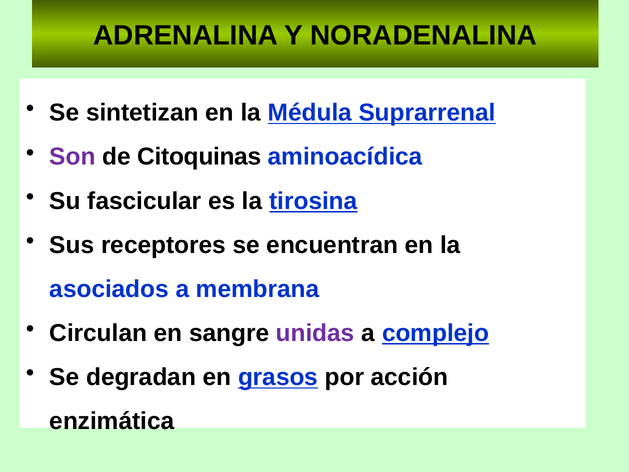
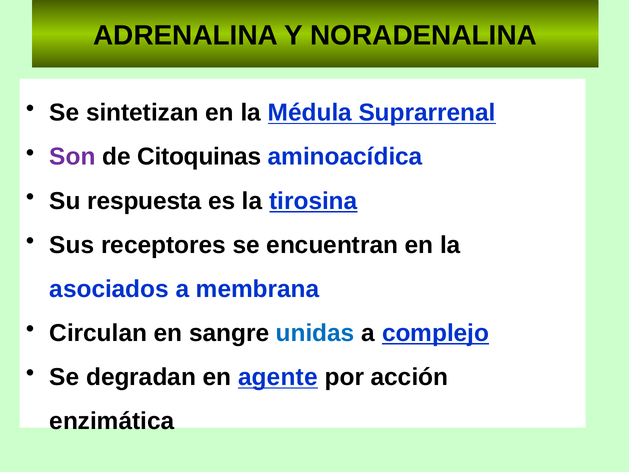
fascicular: fascicular -> respuesta (144, 201)
unidas colour: purple -> blue (315, 333)
grasos: grasos -> agente (278, 377)
